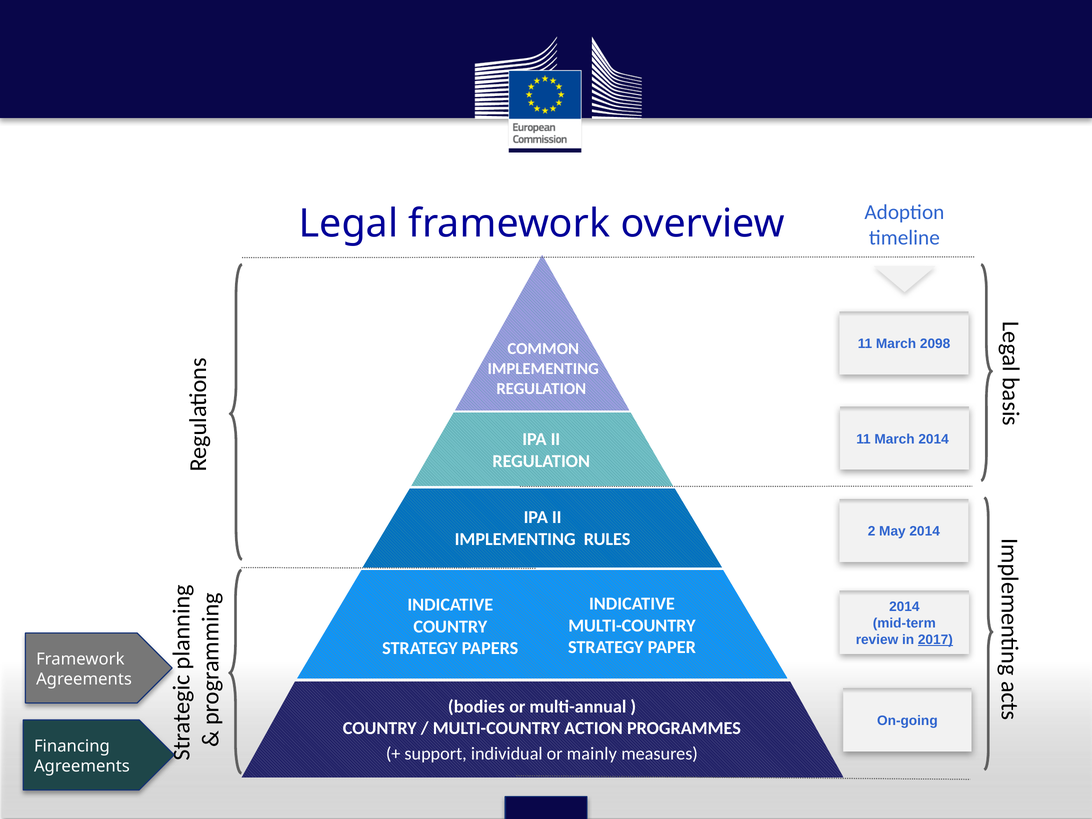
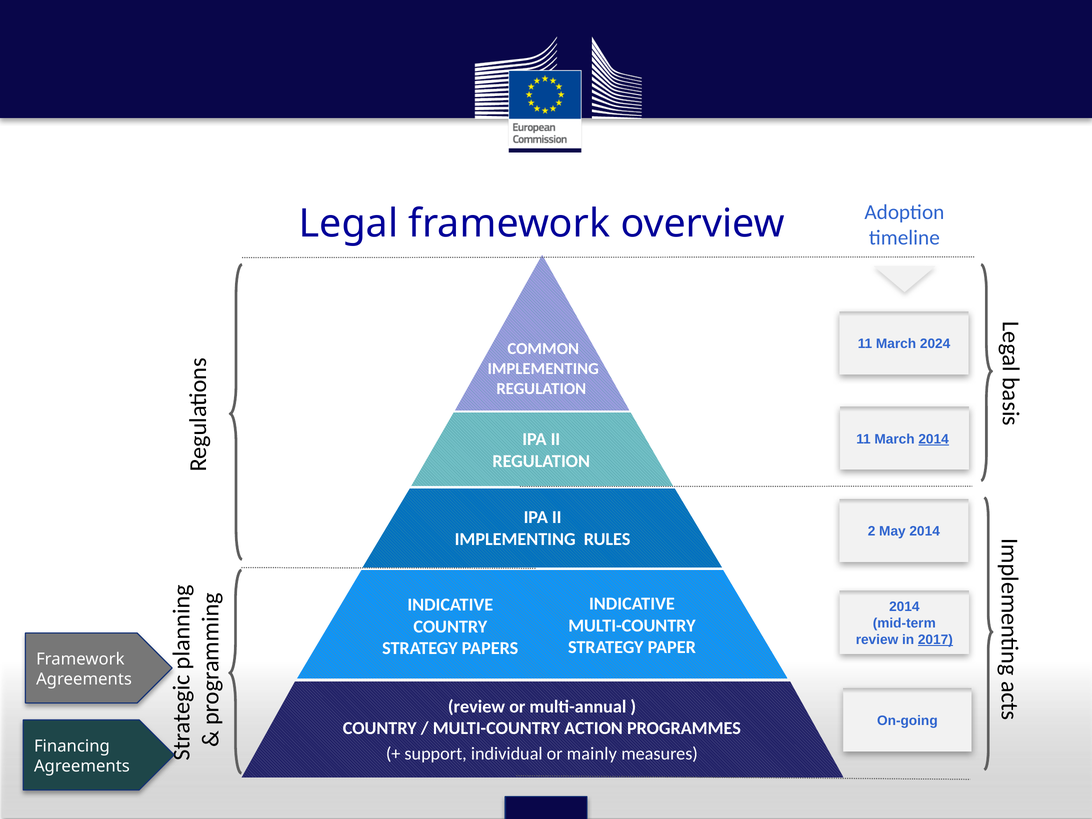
2098: 2098 -> 2024 (935, 344)
2014 underline: none -> present (934, 439)
bodies: bodies -> review (476, 707)
